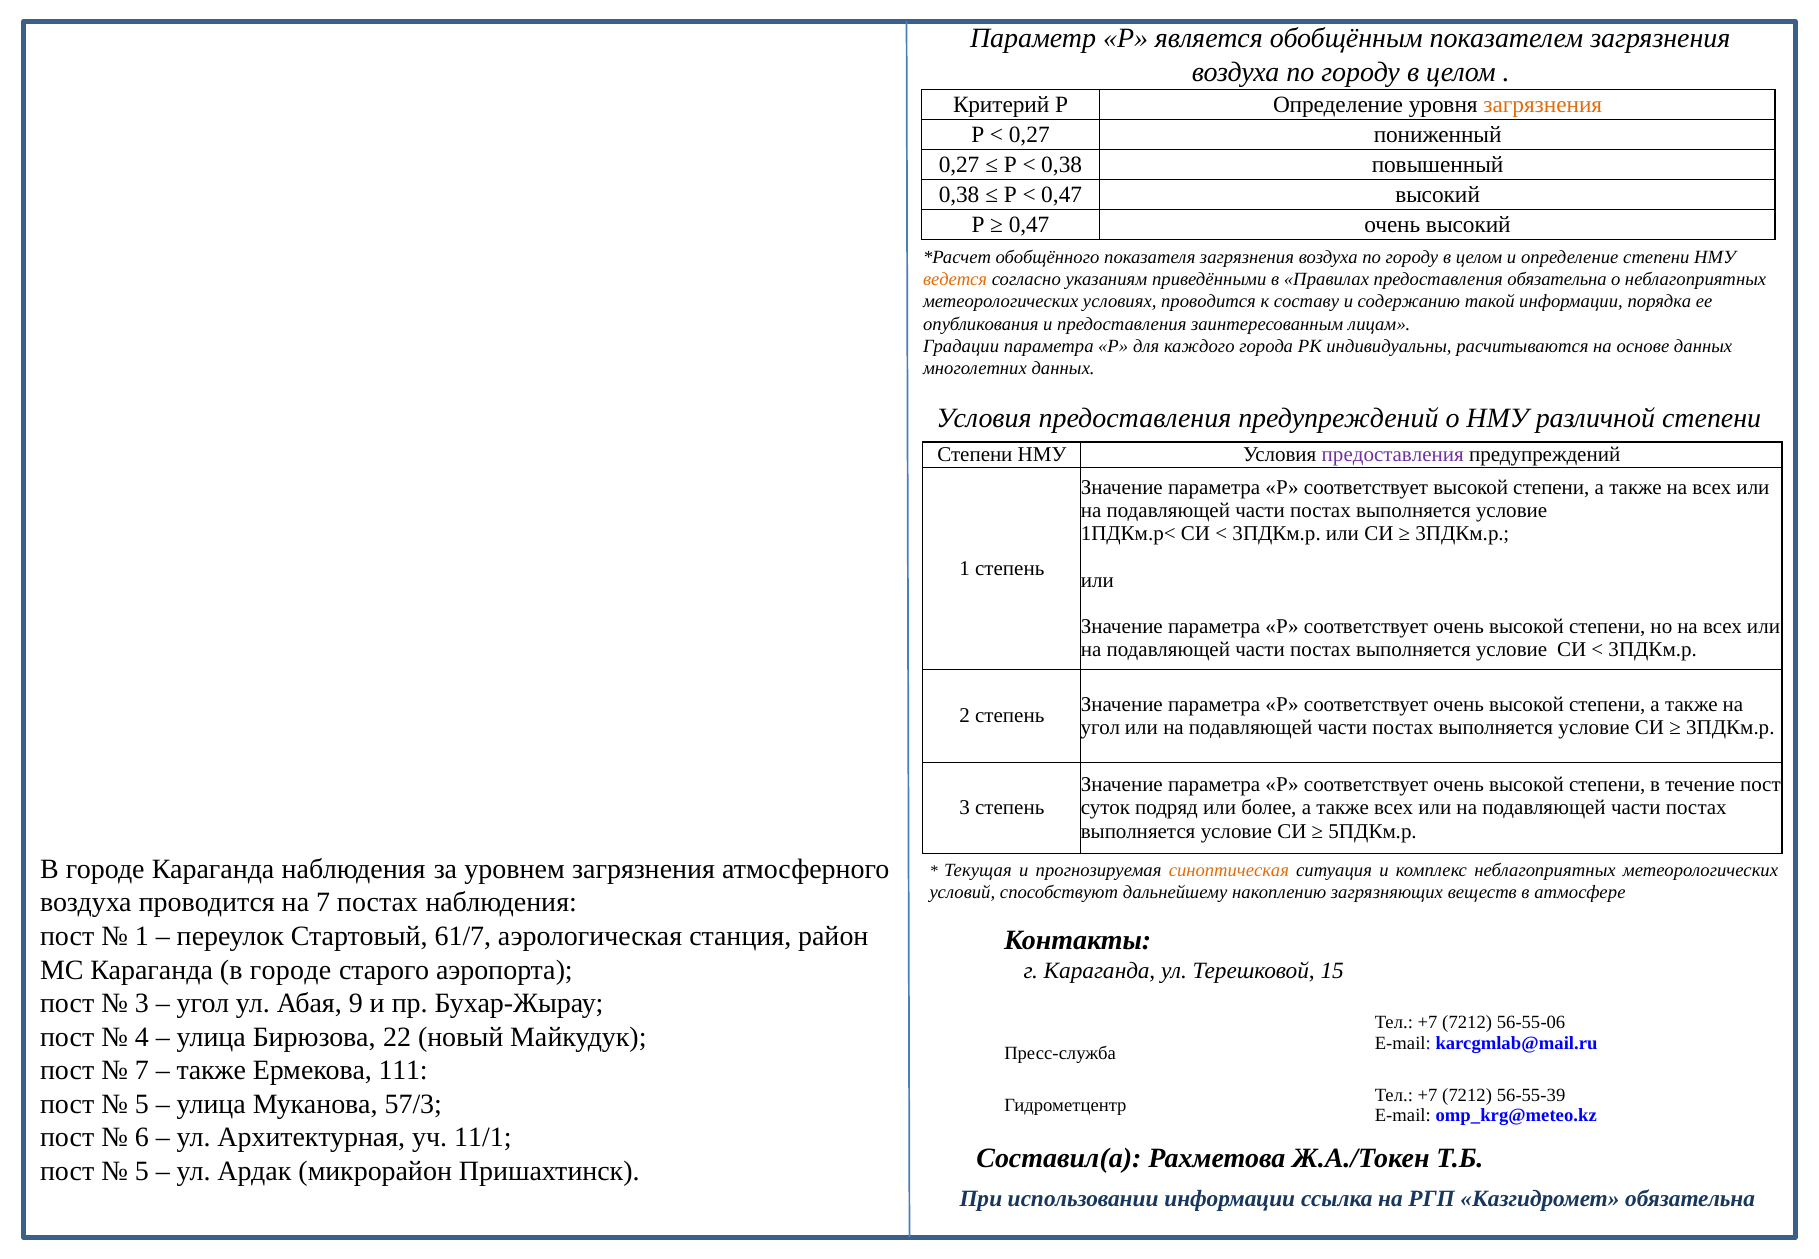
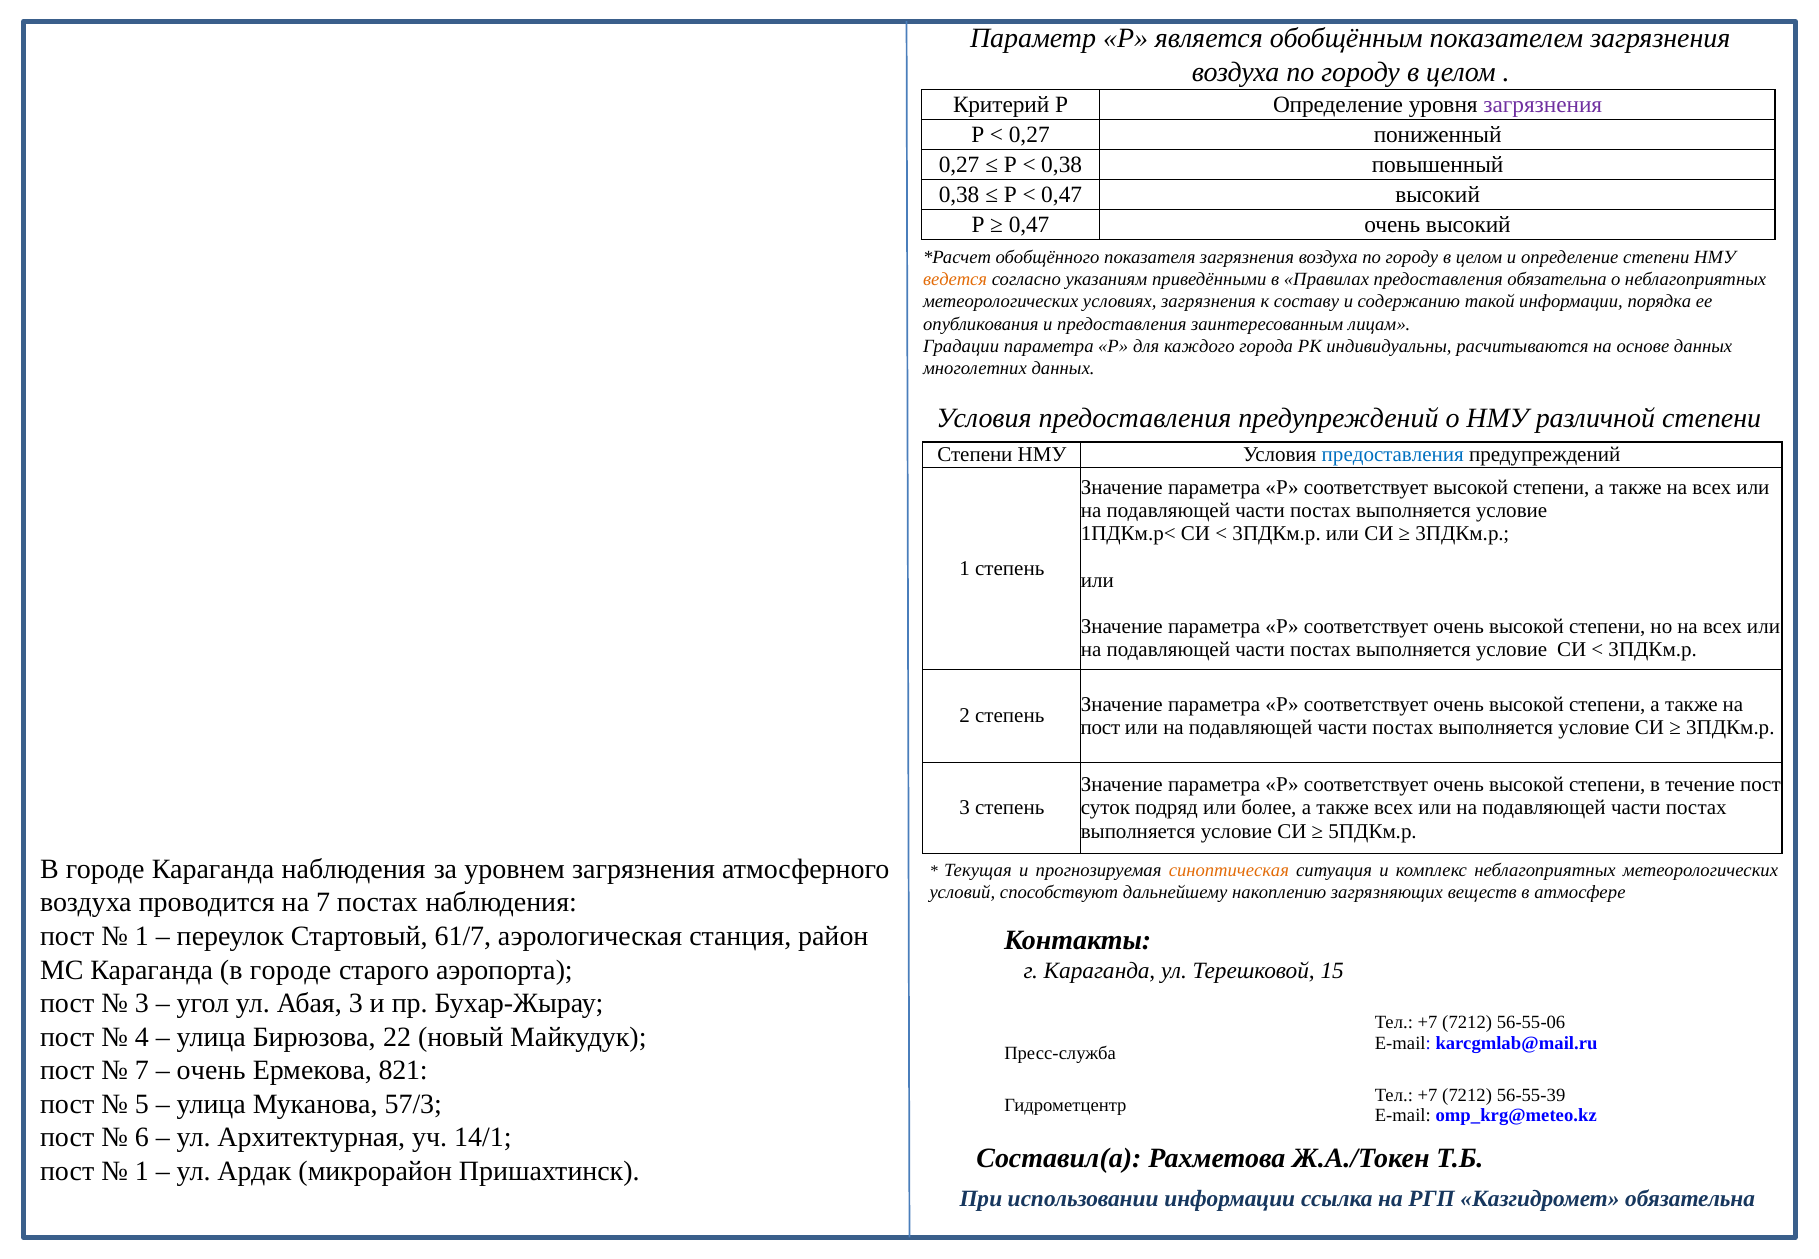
загрязнения colour: orange -> purple (1543, 105)
условиях проводится: проводится -> загрязнения (1208, 302)
предоставления colour: purple -> blue (1393, 455)
угол: угол -> пост (1100, 728)
Абая 9: 9 -> 3 (356, 1004)
также: также -> очень (211, 1071)
111: 111 -> 821 (403, 1071)
11/1: 11/1 -> 14/1 (483, 1138)
5: 5 -> 1 (142, 1172)
